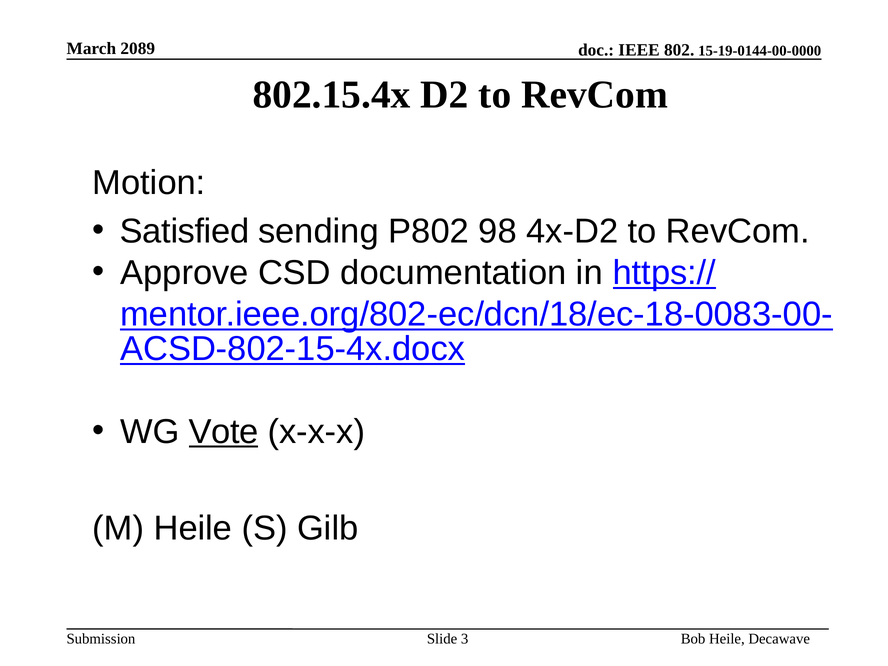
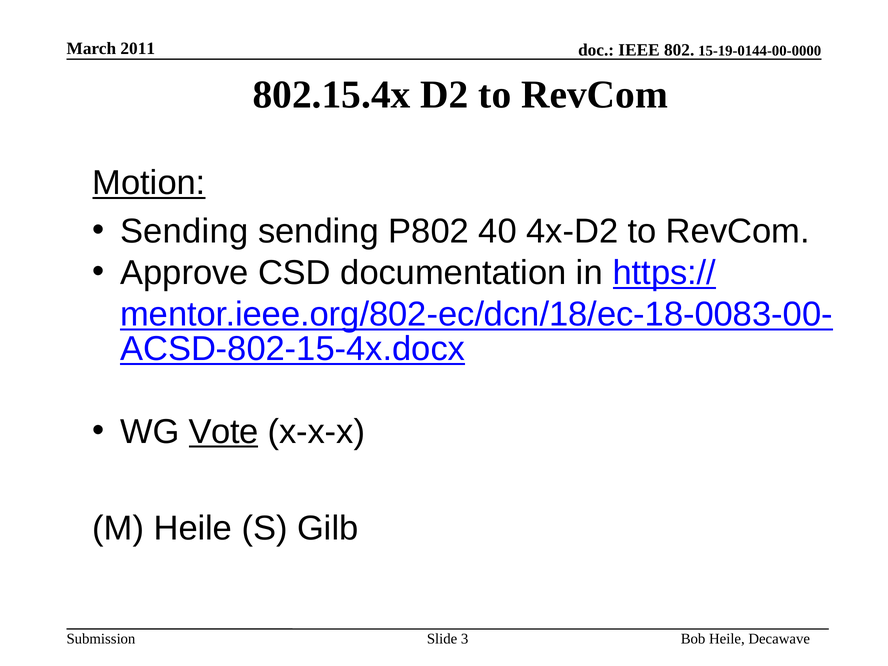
2089: 2089 -> 2011 (138, 48)
Motion underline: none -> present (149, 183)
Satisfied: Satisfied -> Sending (184, 231)
98: 98 -> 40 (498, 231)
